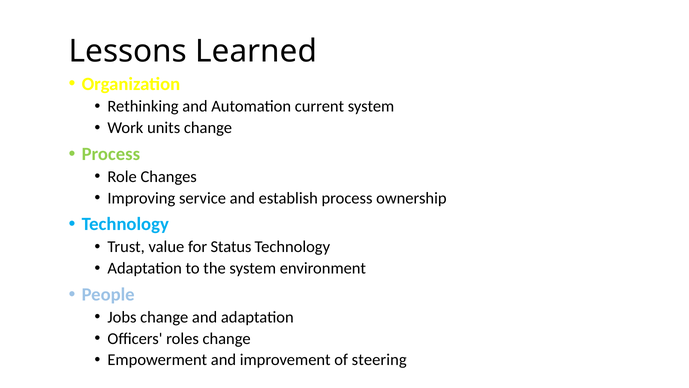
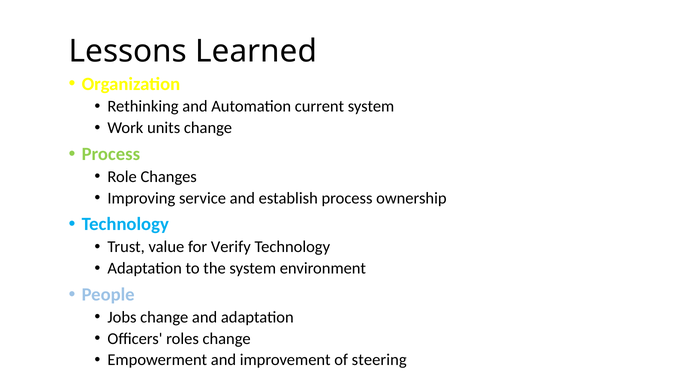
Status: Status -> Verify (231, 247)
